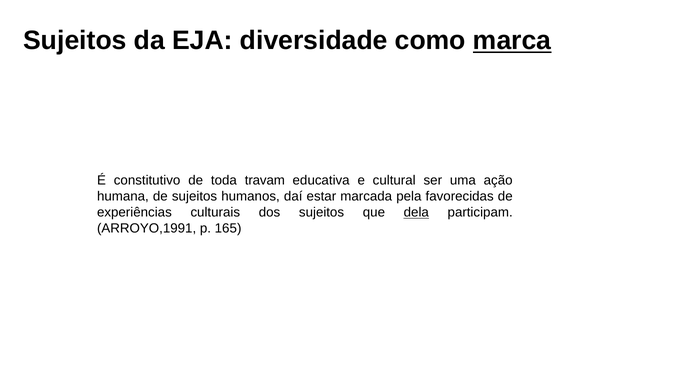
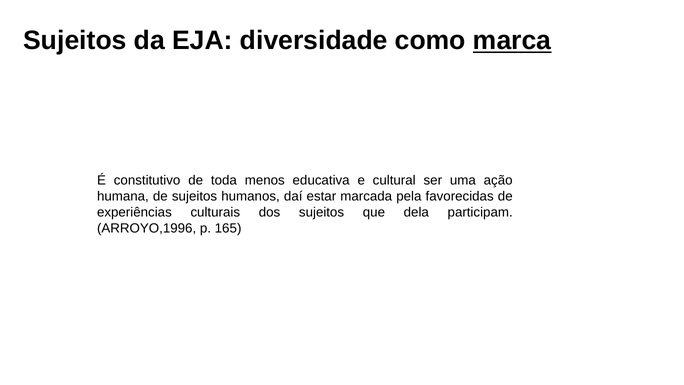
travam: travam -> menos (265, 180)
dela underline: present -> none (416, 212)
ARROYO,1991: ARROYO,1991 -> ARROYO,1996 (147, 228)
